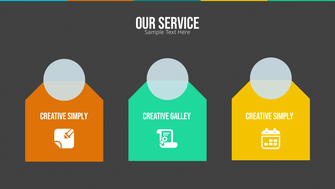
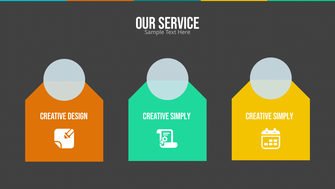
SIMPLY: SIMPLY -> DESIGN (78, 116)
GALLEY: GALLEY -> SIMPLY (180, 116)
